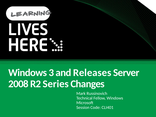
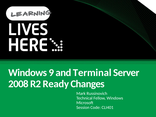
3: 3 -> 9 (51, 73)
Releases: Releases -> Terminal (92, 73)
Series: Series -> Ready (56, 84)
